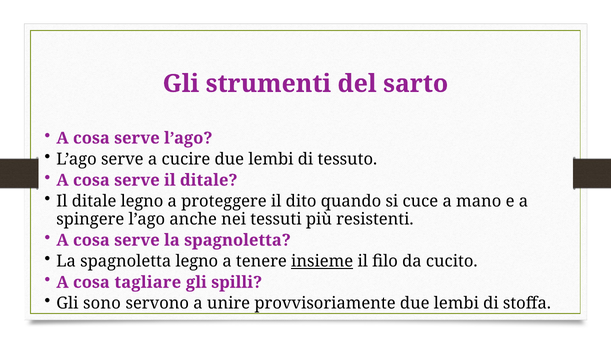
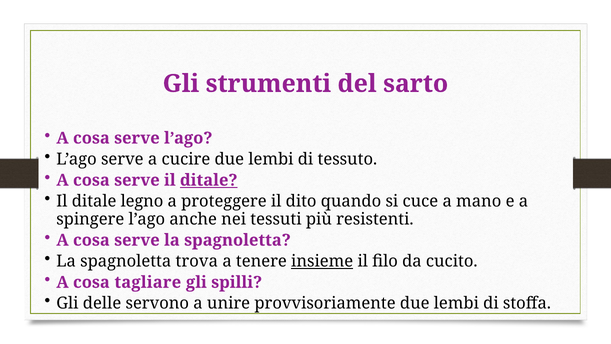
ditale underline: none -> present (209, 180)
spagnoletta legno: legno -> trova (197, 261)
sono: sono -> delle (102, 303)
